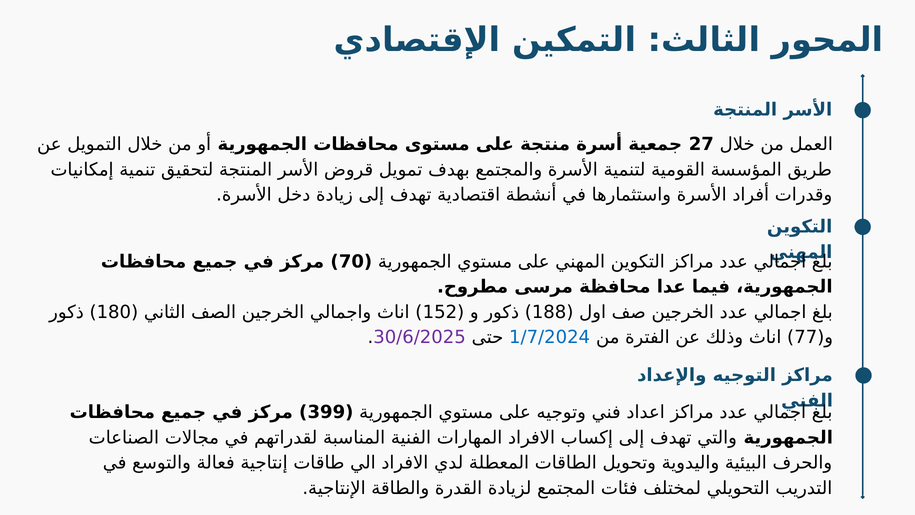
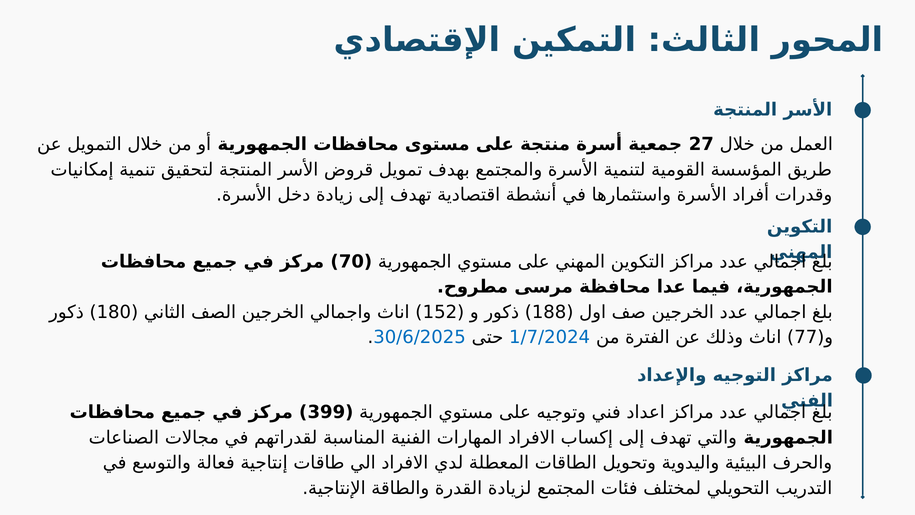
30/6/2025 colour: purple -> blue (420, 337)
